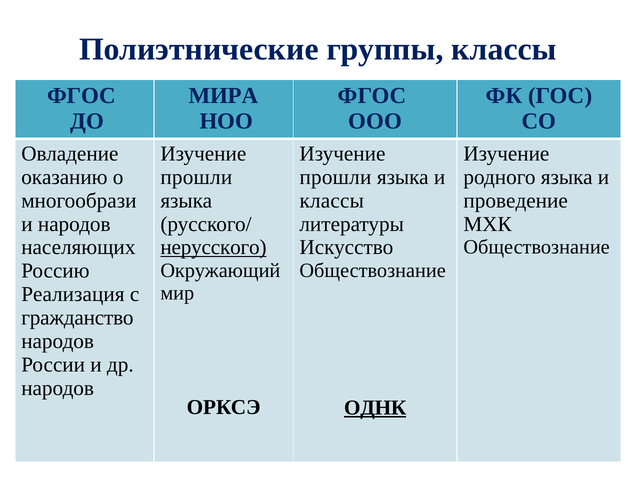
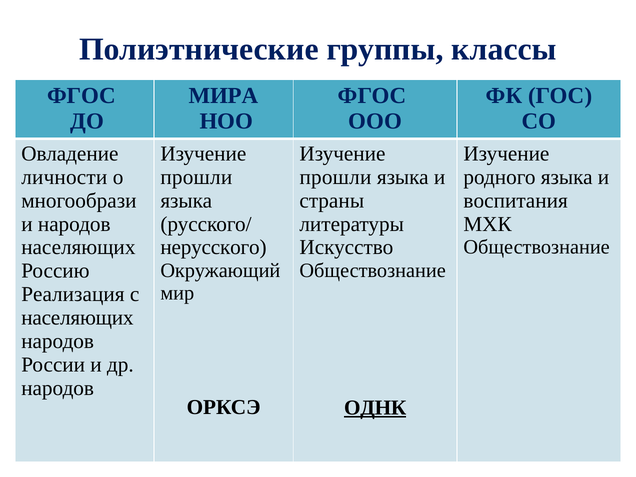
оказанию: оказанию -> личности (64, 177)
классы: классы -> страны (332, 201)
проведение: проведение -> воспитания (516, 201)
нерусского underline: present -> none (213, 247)
гражданство: гражданство -> населяющих (77, 318)
